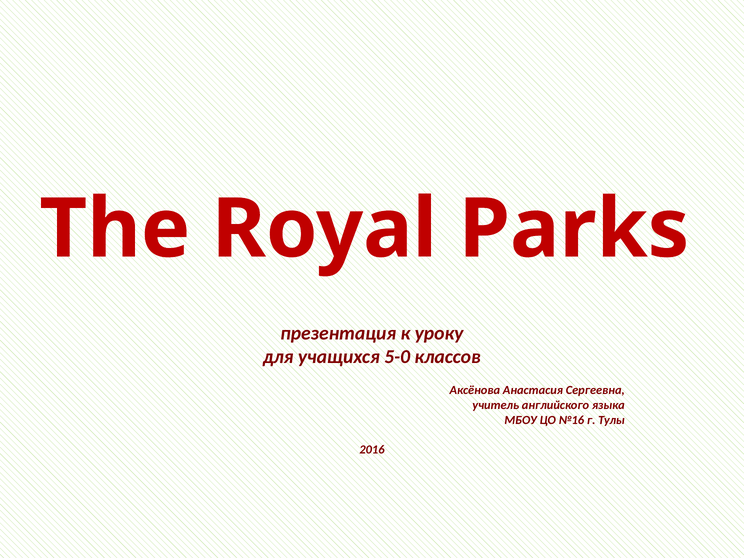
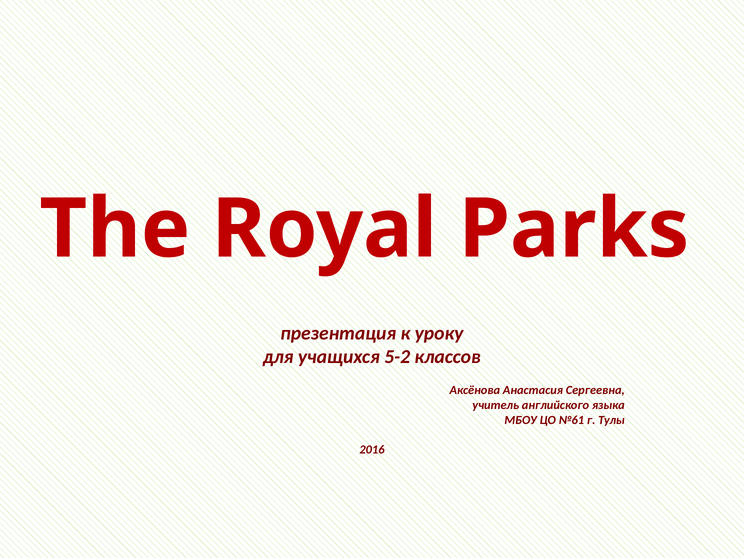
5-0: 5-0 -> 5-2 (397, 357)
№16: №16 -> №61 (571, 420)
